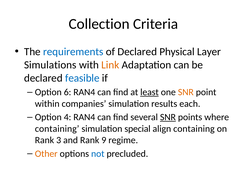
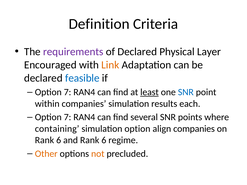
Collection: Collection -> Definition (99, 24)
requirements colour: blue -> purple (73, 52)
Simulations: Simulations -> Encouraged (50, 65)
6: 6 -> 7 (68, 92)
SNR colour: orange -> blue (186, 92)
4: 4 -> 7 (68, 117)
SNR underline: present -> none (168, 117)
simulation special: special -> option (137, 129)
align containing: containing -> companies (194, 129)
3: 3 -> 6 (59, 140)
and Rank 9: 9 -> 6 (104, 140)
not colour: blue -> orange (98, 154)
